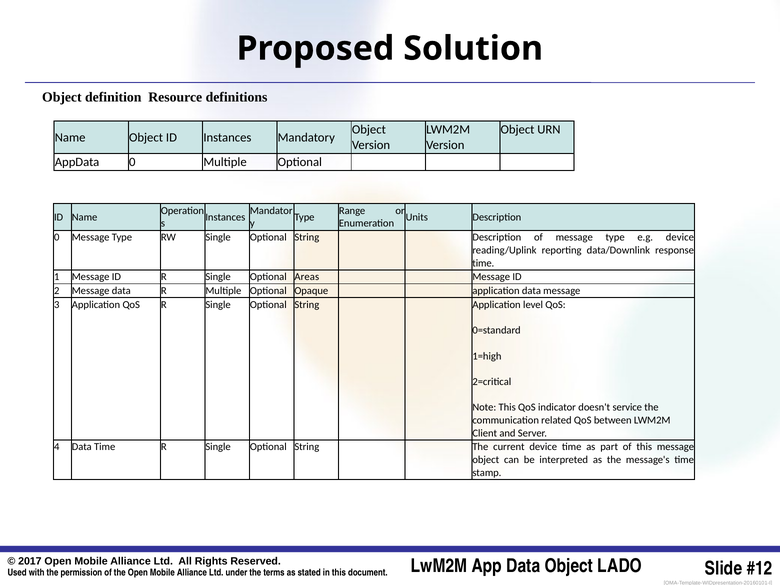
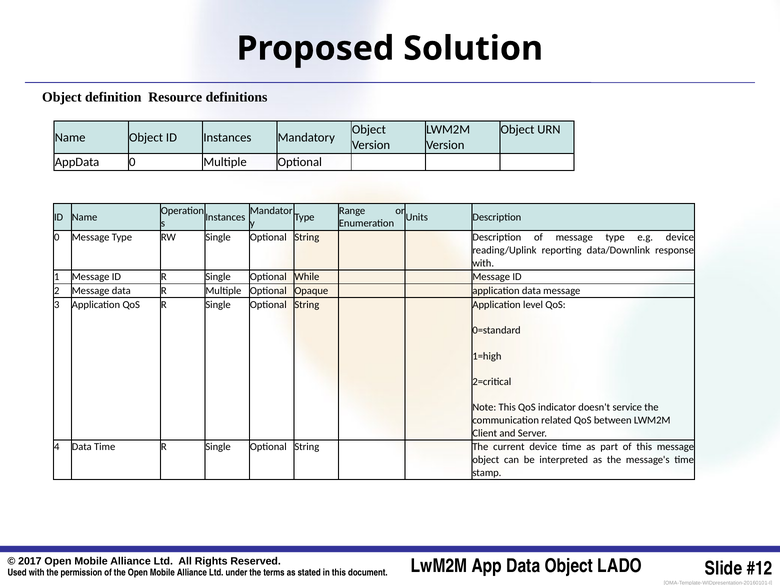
time: time -> with (483, 263)
Areas: Areas -> While (307, 277)
